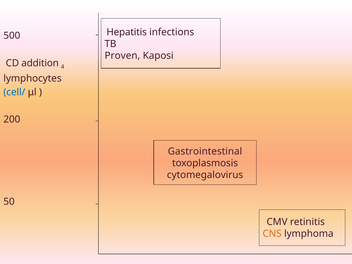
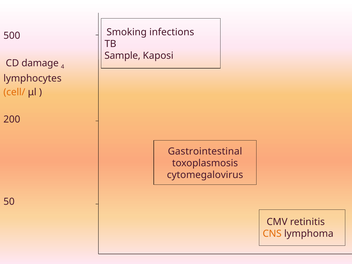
Hepatitis: Hepatitis -> Smoking (127, 32)
Proven: Proven -> Sample (122, 56)
addition: addition -> damage (40, 63)
cell/ colour: blue -> orange (14, 92)
